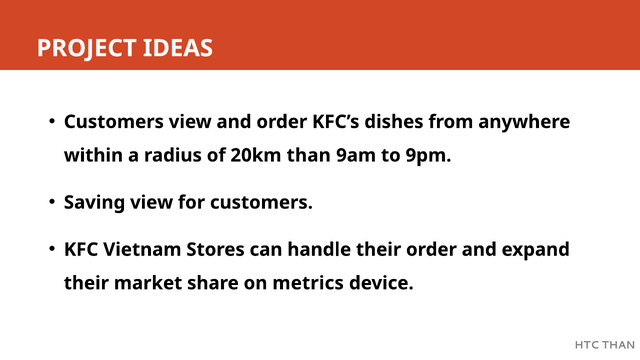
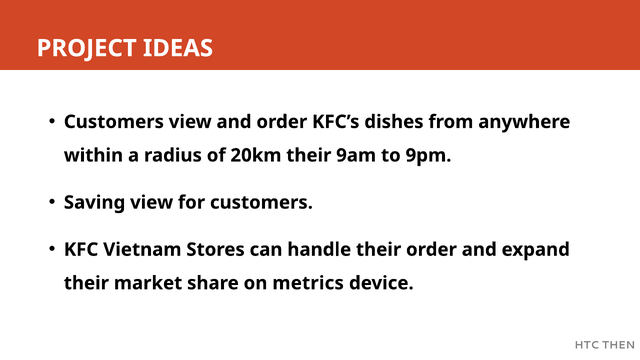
20km than: than -> their (309, 155)
HTC THAN: THAN -> THEN (619, 345)
